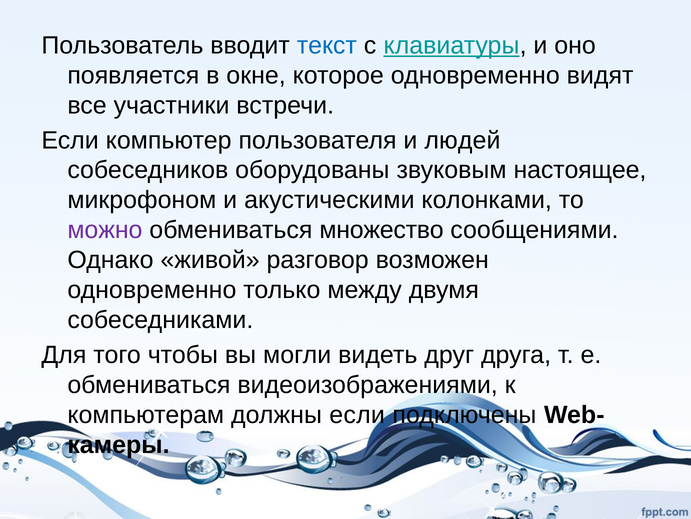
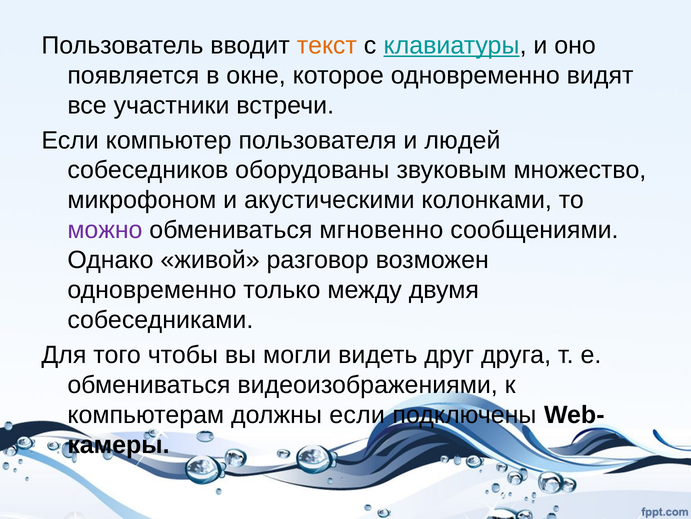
текст colour: blue -> orange (327, 45)
настоящее: настоящее -> множество (580, 170)
множество: множество -> мгновенно (381, 230)
